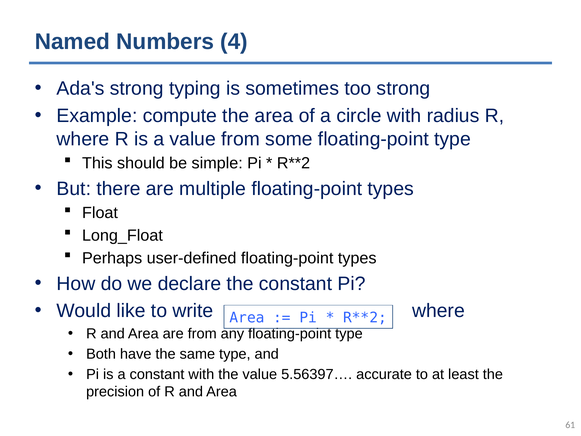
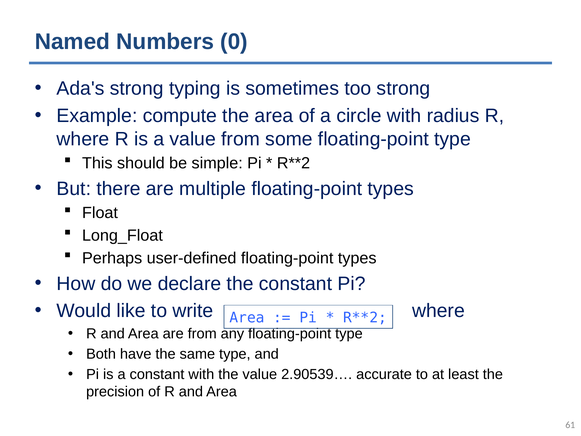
4: 4 -> 0 (234, 42)
5.56397…: 5.56397… -> 2.90539… (317, 374)
